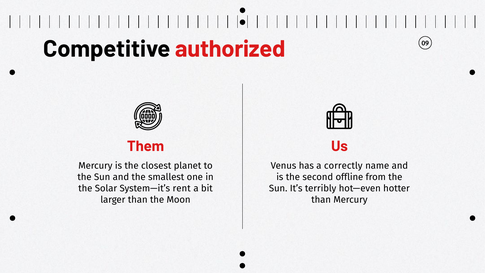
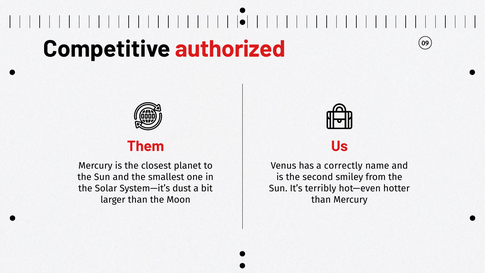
offline: offline -> smiley (349, 177)
rent: rent -> dust (182, 188)
